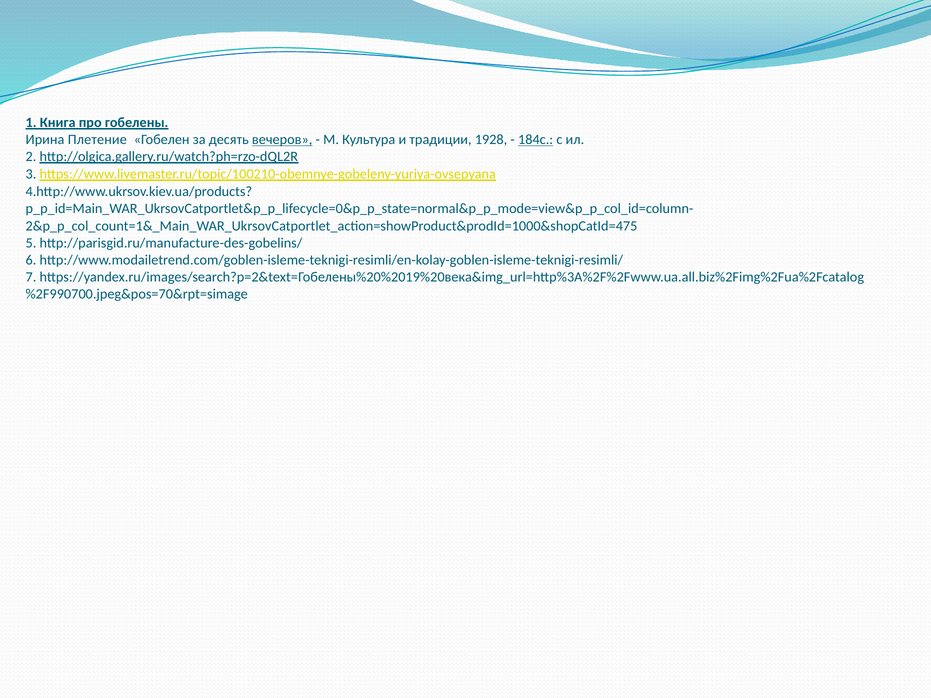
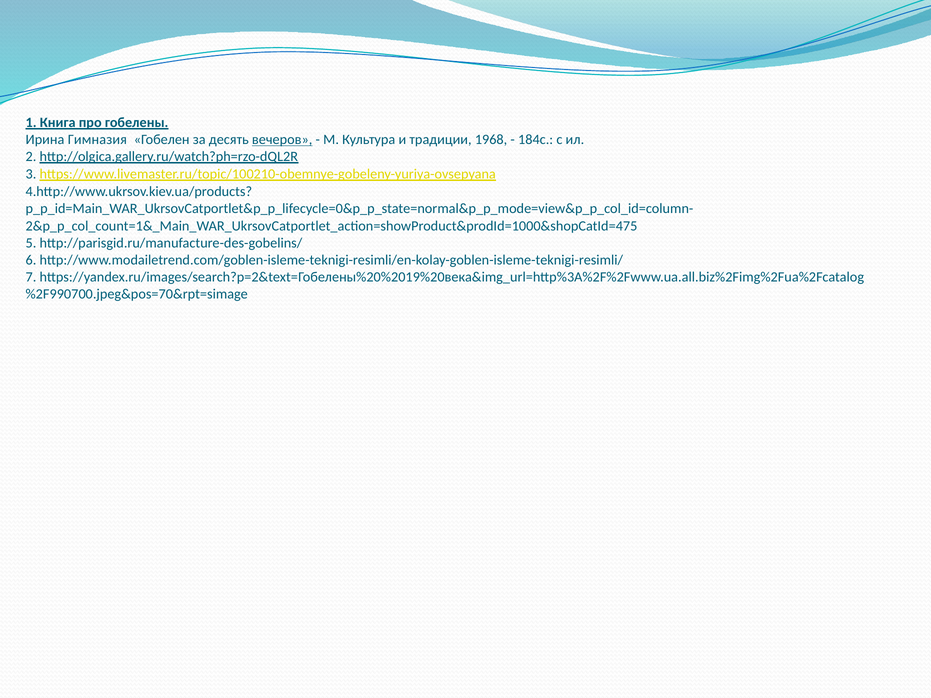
Плетение: Плетение -> Гимназия (97, 140)
1928: 1928 -> 1968 (491, 140)
184с underline: present -> none (536, 140)
